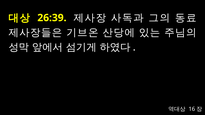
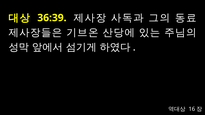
26:39: 26:39 -> 36:39 (52, 18)
